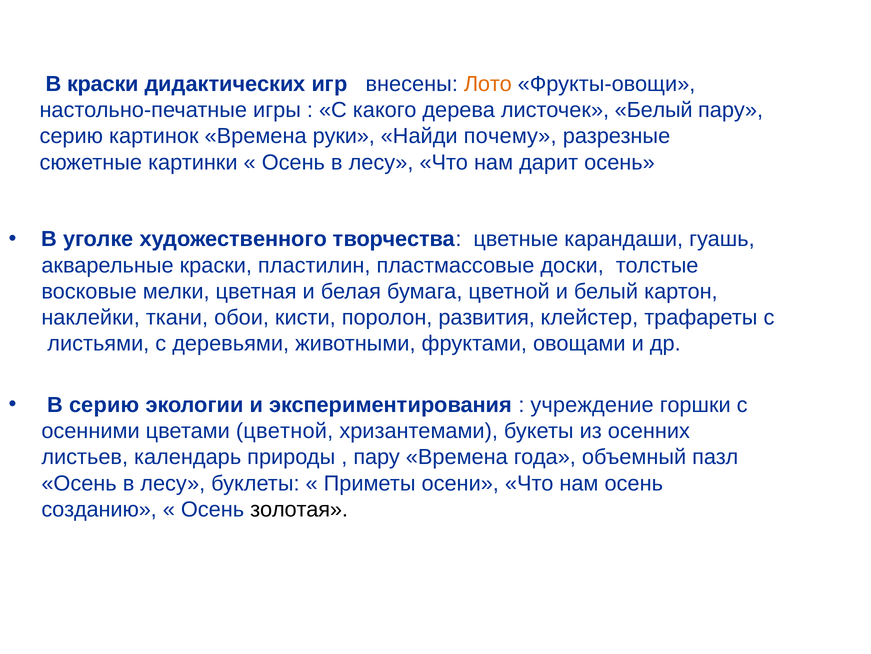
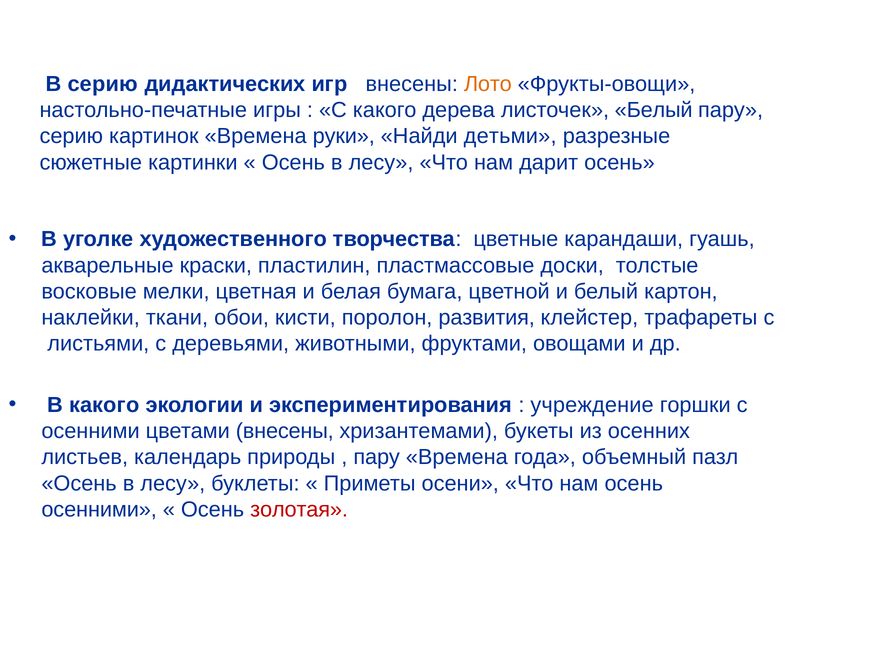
В краски: краски -> серию (103, 84)
почему: почему -> детьми (510, 136)
В серию: серию -> какого (104, 404)
цветами цветной: цветной -> внесены (285, 431)
созданию: созданию -> осенними (99, 509)
золотая colour: black -> red (299, 509)
